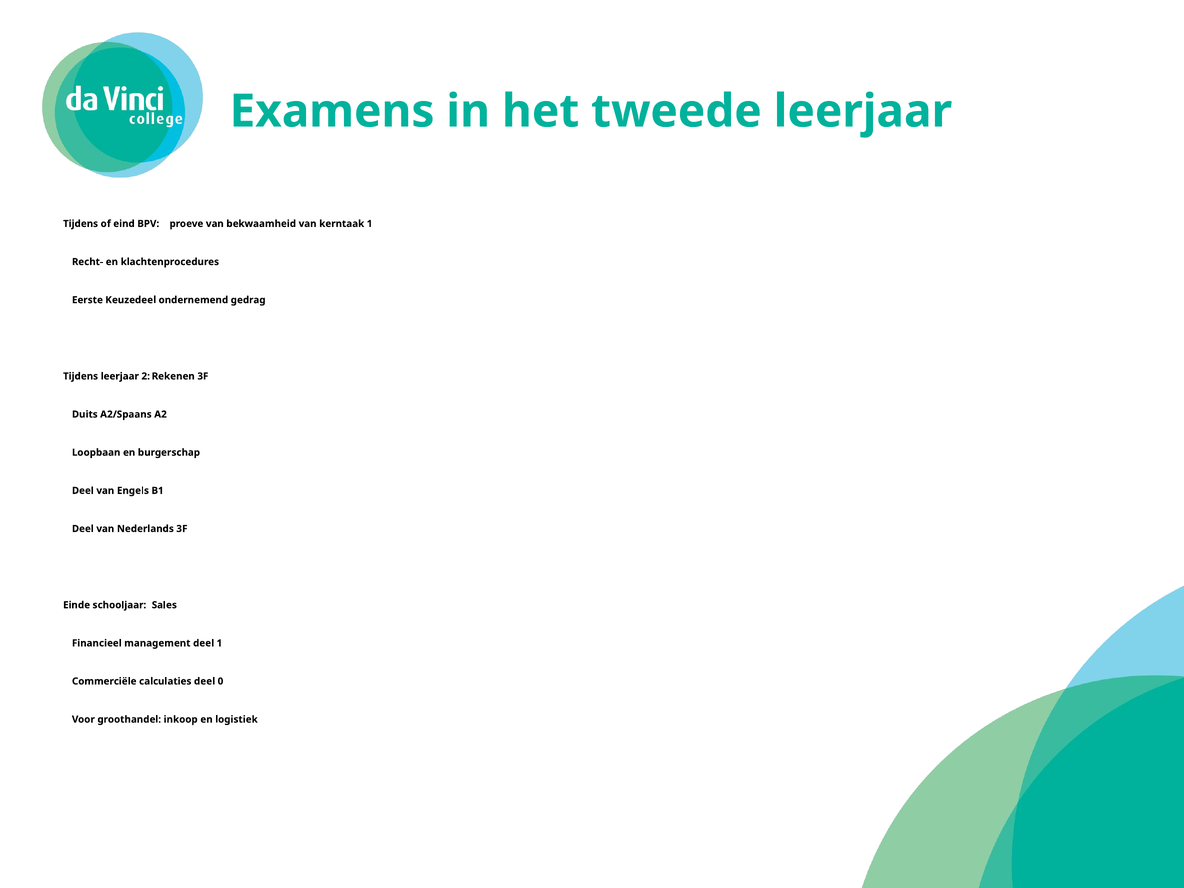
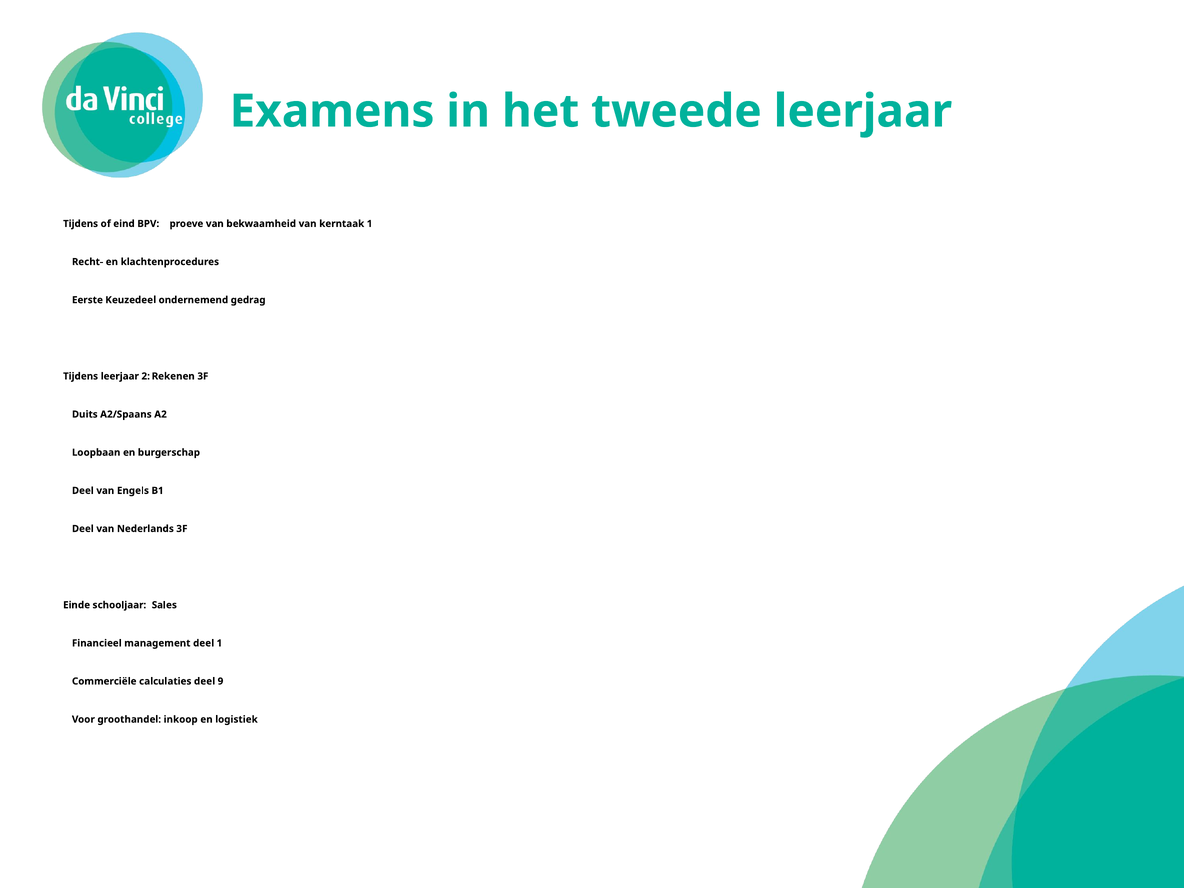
0: 0 -> 9 (220, 681)
